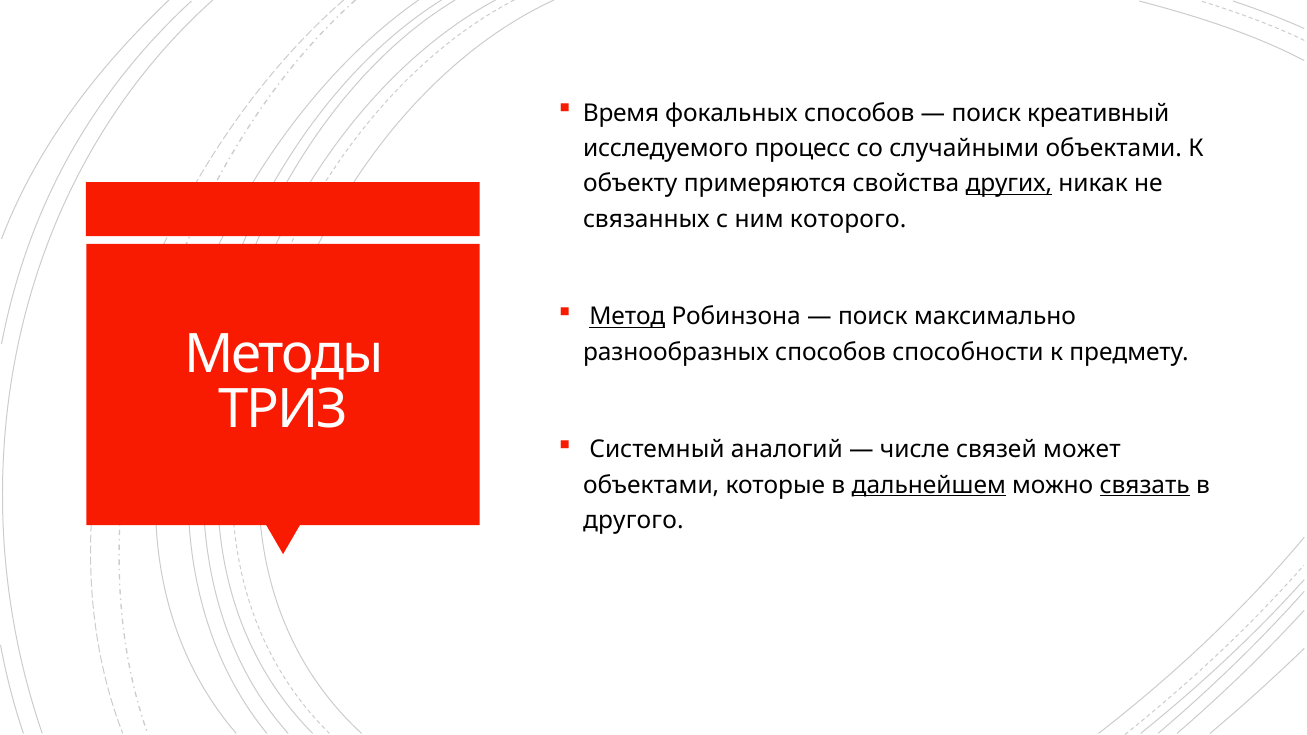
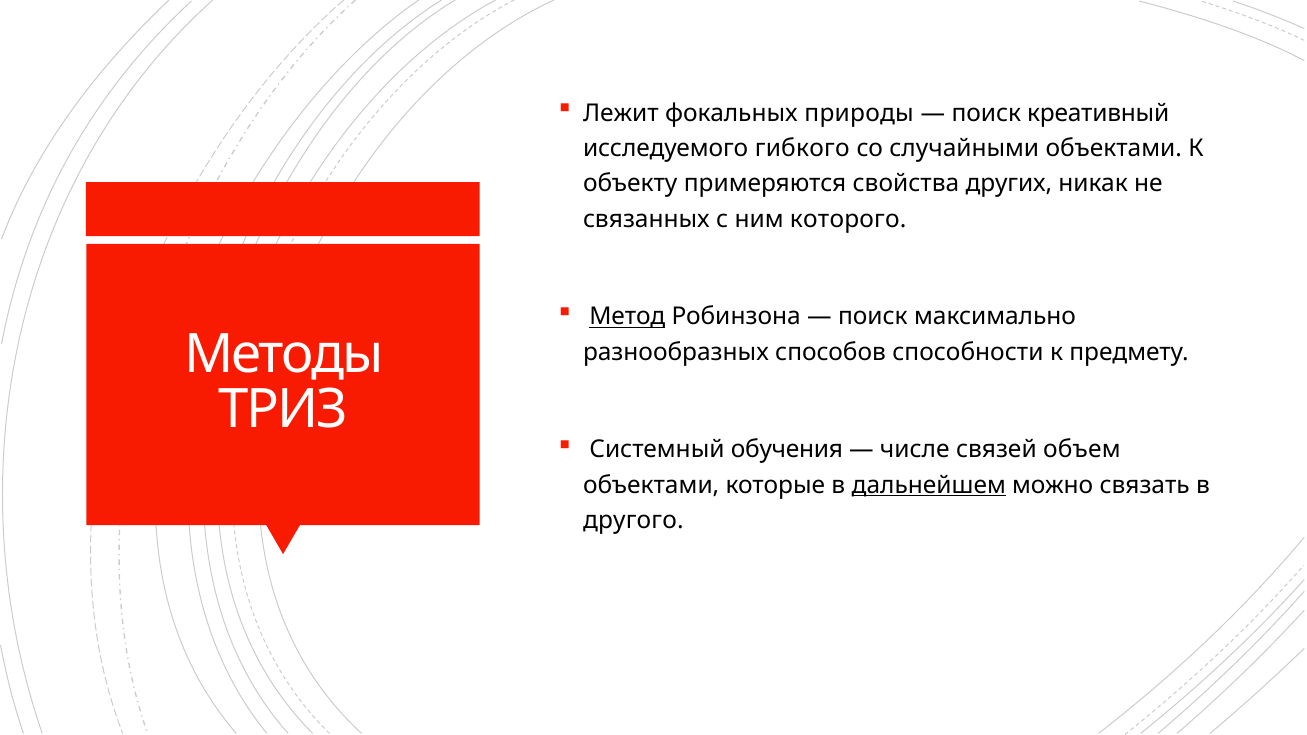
Время: Время -> Лежит (621, 113)
фокальных способов: способов -> природы (859, 113)
процесс: процесс -> гибкого (802, 149)
других underline: present -> none (1009, 184)
аналогий: аналогий -> обучения (787, 450)
может: может -> объем (1082, 450)
связать underline: present -> none (1145, 485)
